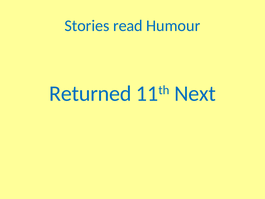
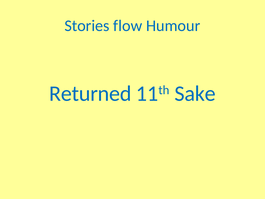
read: read -> flow (128, 26)
Next: Next -> Sake (195, 93)
